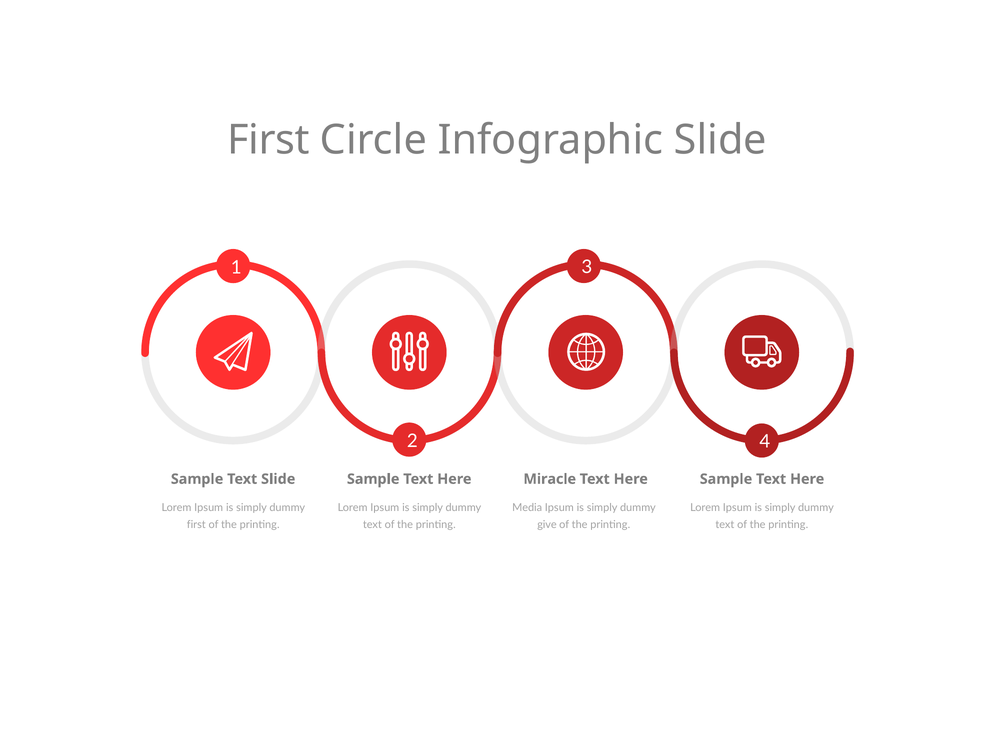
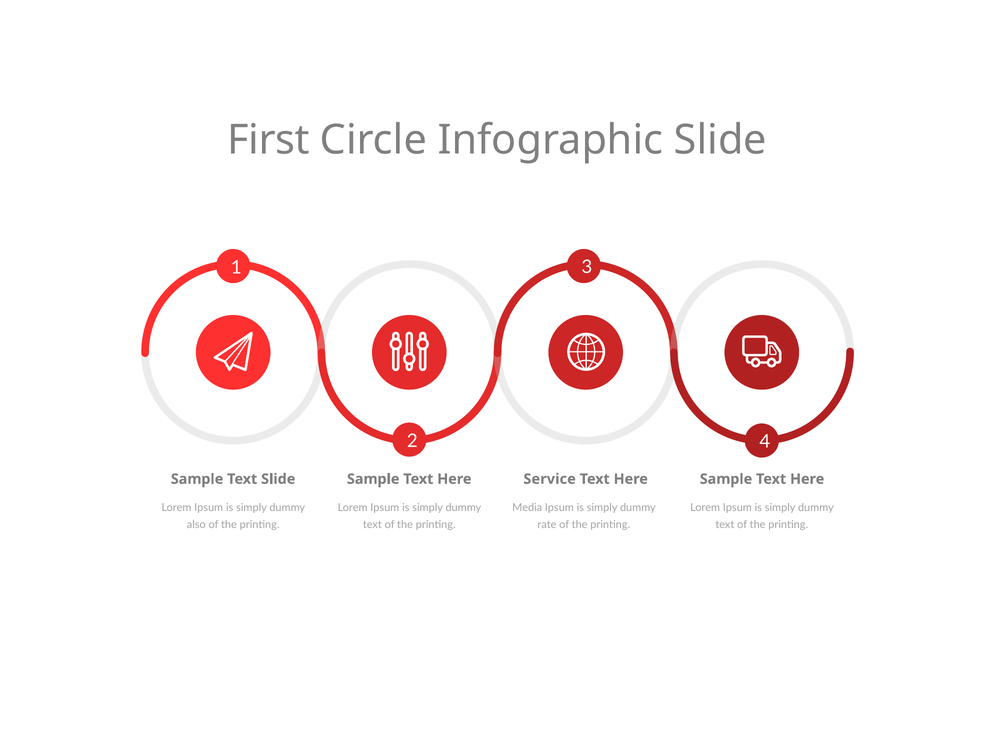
Miracle: Miracle -> Service (550, 479)
first: first -> also (196, 524)
give: give -> rate (547, 524)
